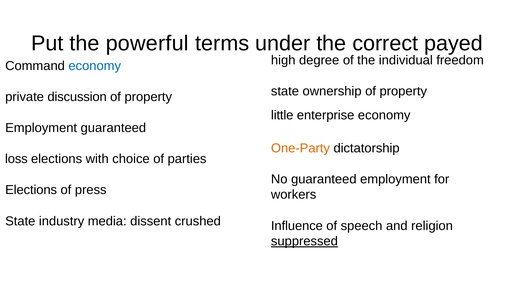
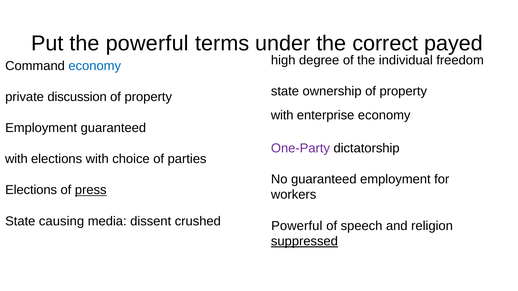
little: little -> with (282, 116)
One-Party colour: orange -> purple (300, 148)
loss: loss -> with (16, 159)
press underline: none -> present (91, 190)
industry: industry -> causing (62, 221)
Influence: Influence -> Powerful (297, 226)
